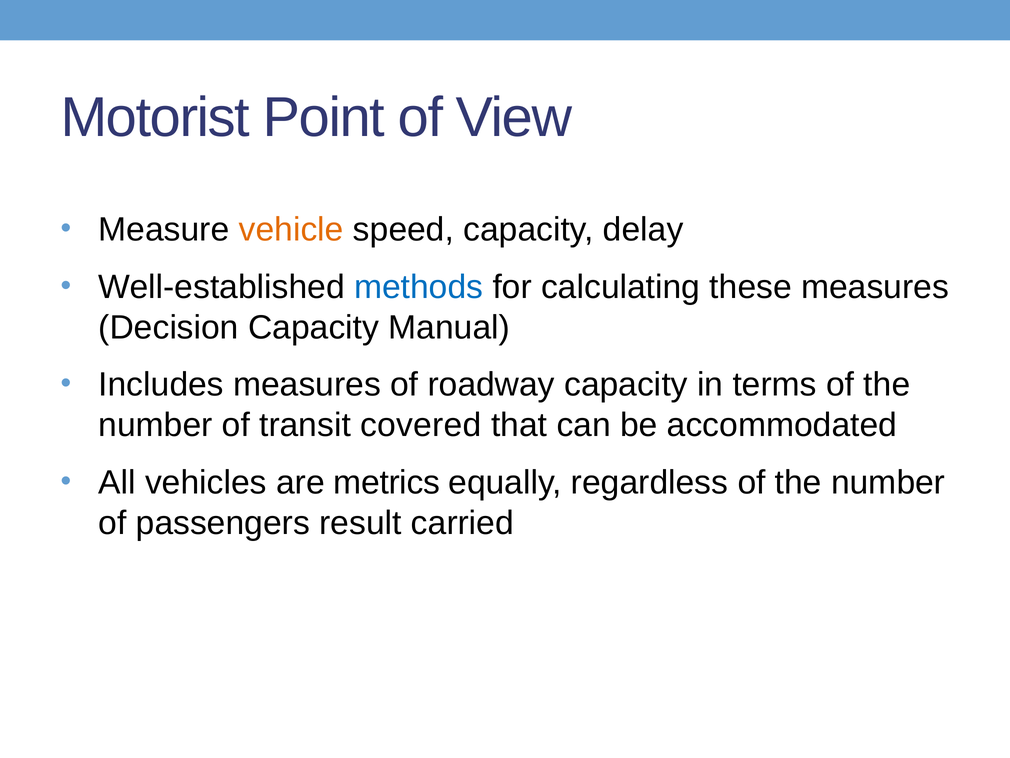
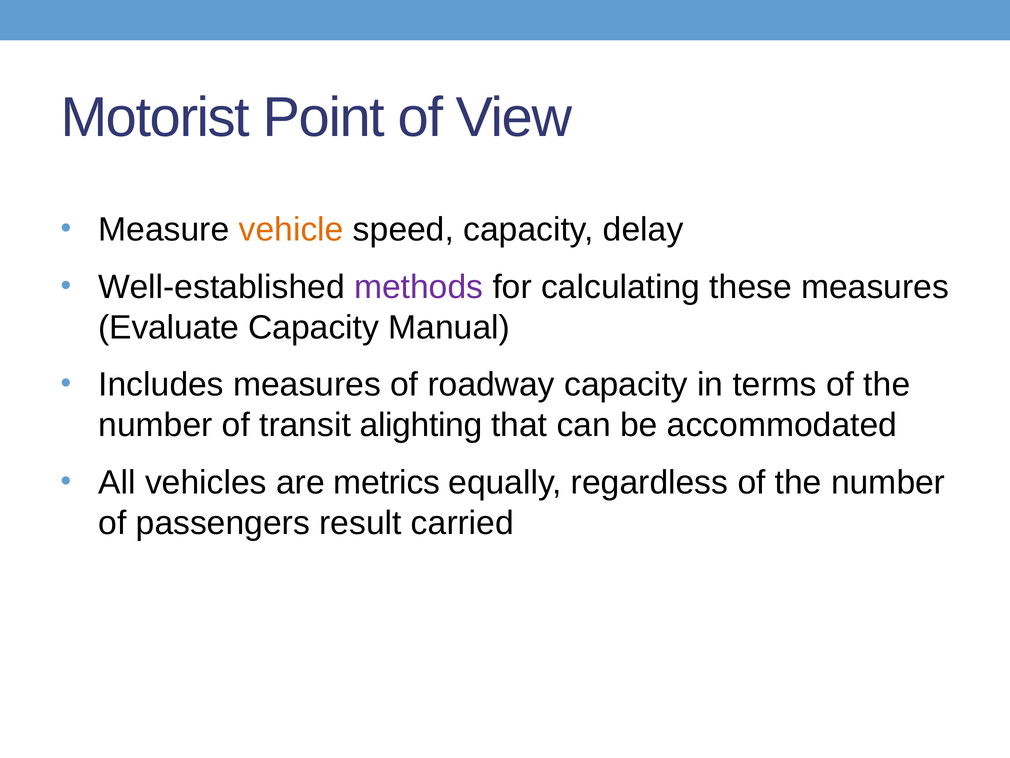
methods colour: blue -> purple (419, 287)
Decision: Decision -> Evaluate (169, 327)
covered: covered -> alighting (421, 425)
